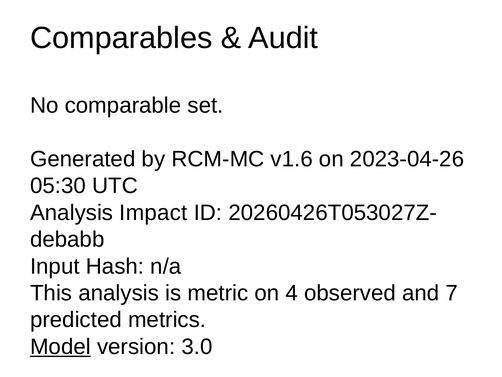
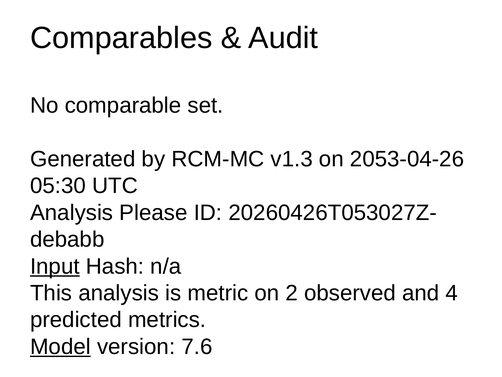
v1.6: v1.6 -> v1.3 (292, 159)
2023-04-26: 2023-04-26 -> 2053-04-26 (407, 159)
Impact: Impact -> Please (153, 212)
Input underline: none -> present (55, 266)
4: 4 -> 2 (292, 293)
7: 7 -> 4 (452, 293)
3.0: 3.0 -> 7.6 (197, 346)
